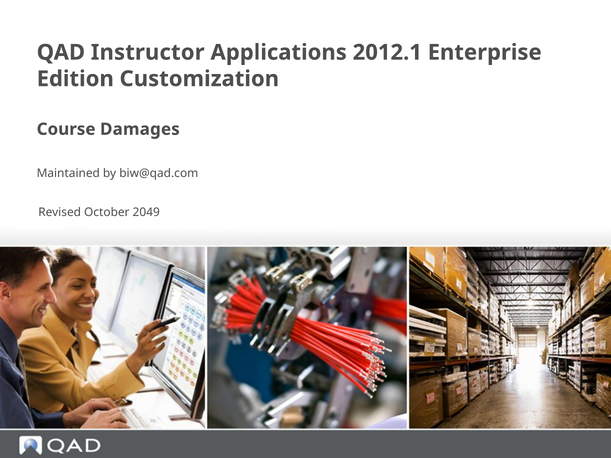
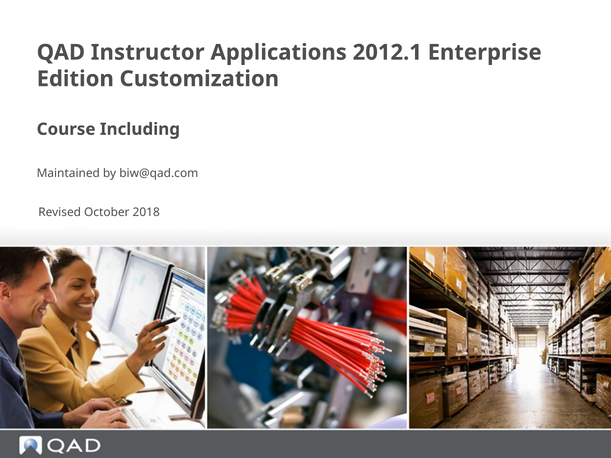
Damages: Damages -> Including (140, 129)
2049: 2049 -> 2018 (146, 213)
